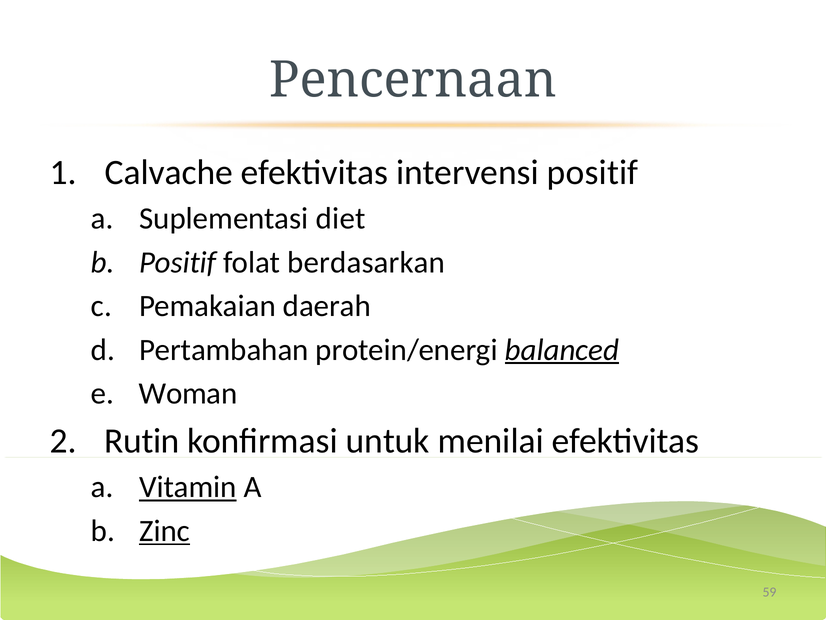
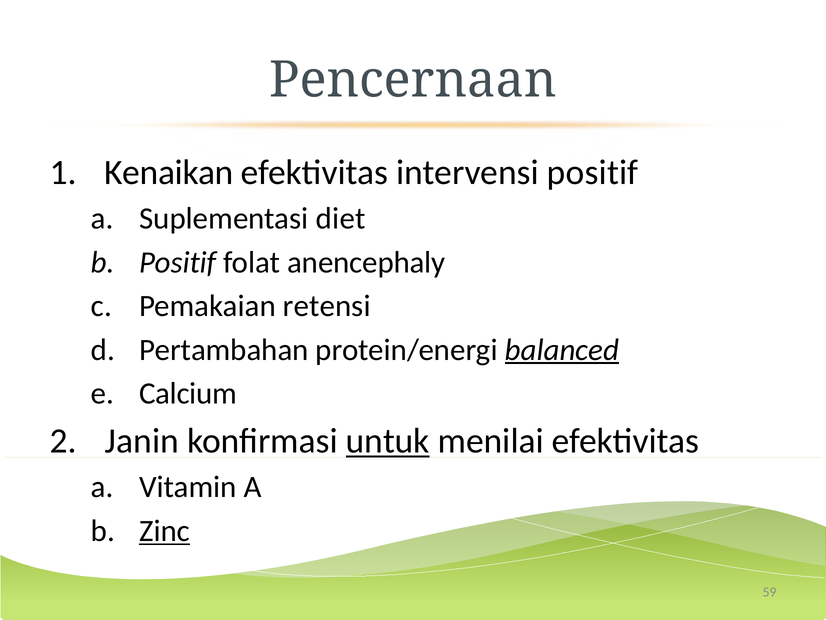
Calvache: Calvache -> Kenaikan (169, 173)
berdasarkan: berdasarkan -> anencephaly (366, 262)
daerah: daerah -> retensi (327, 306)
Woman: Woman -> Calcium (188, 393)
Rutin: Rutin -> Janin (142, 441)
untuk underline: none -> present (388, 441)
Vitamin underline: present -> none (188, 487)
